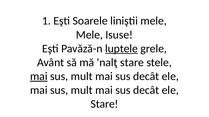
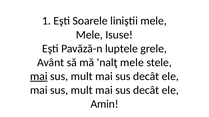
luptele underline: present -> none (121, 49)
nalţ stare: stare -> mele (132, 63)
Stare: Stare -> Amin (105, 105)
